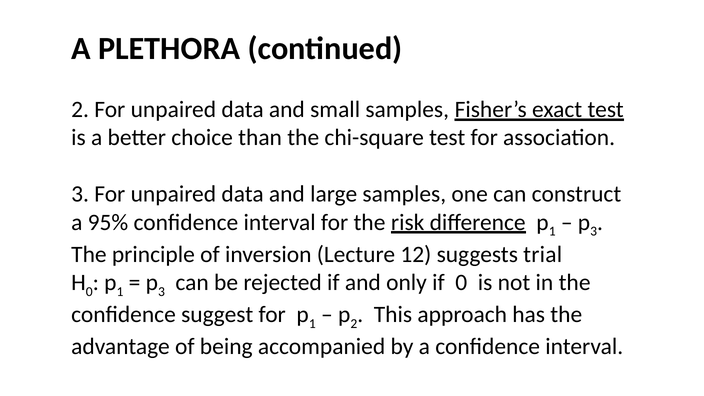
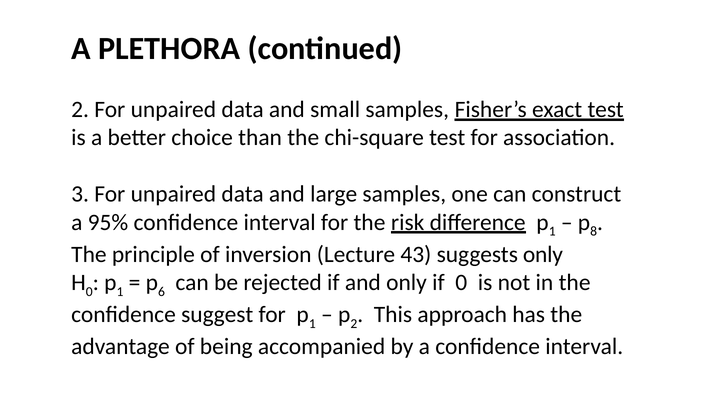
3: 3 -> 8 (594, 231)
12: 12 -> 43 (416, 254)
suggests trial: trial -> only (543, 254)
3: 3 -> 6 (161, 292)
